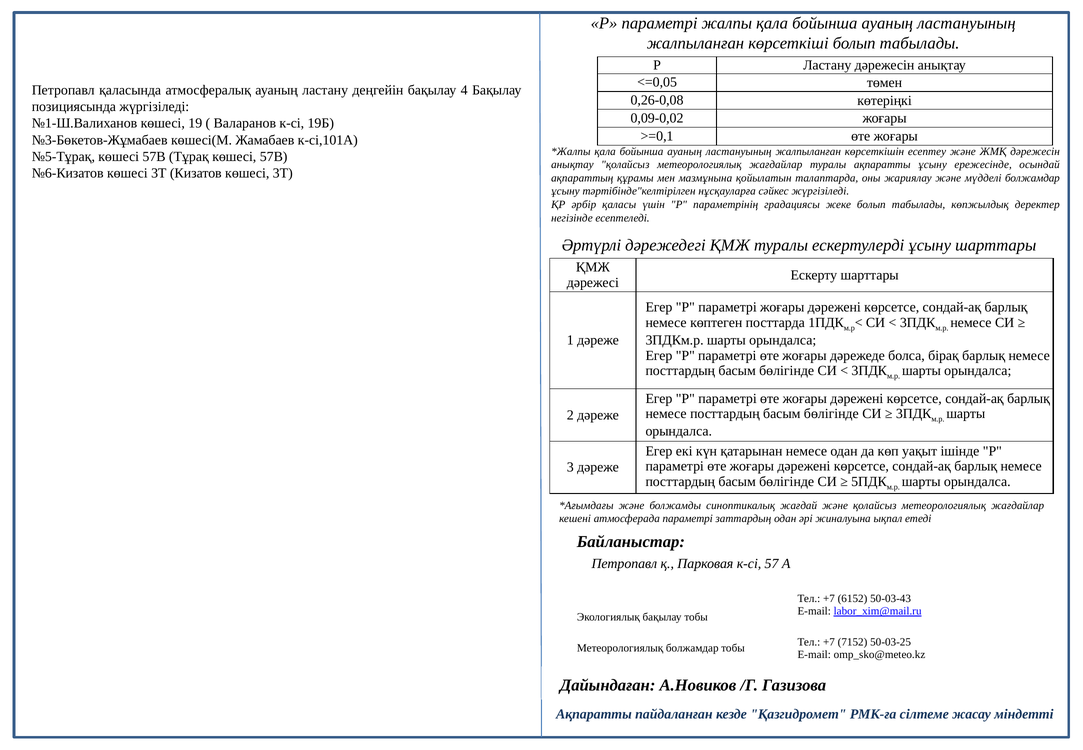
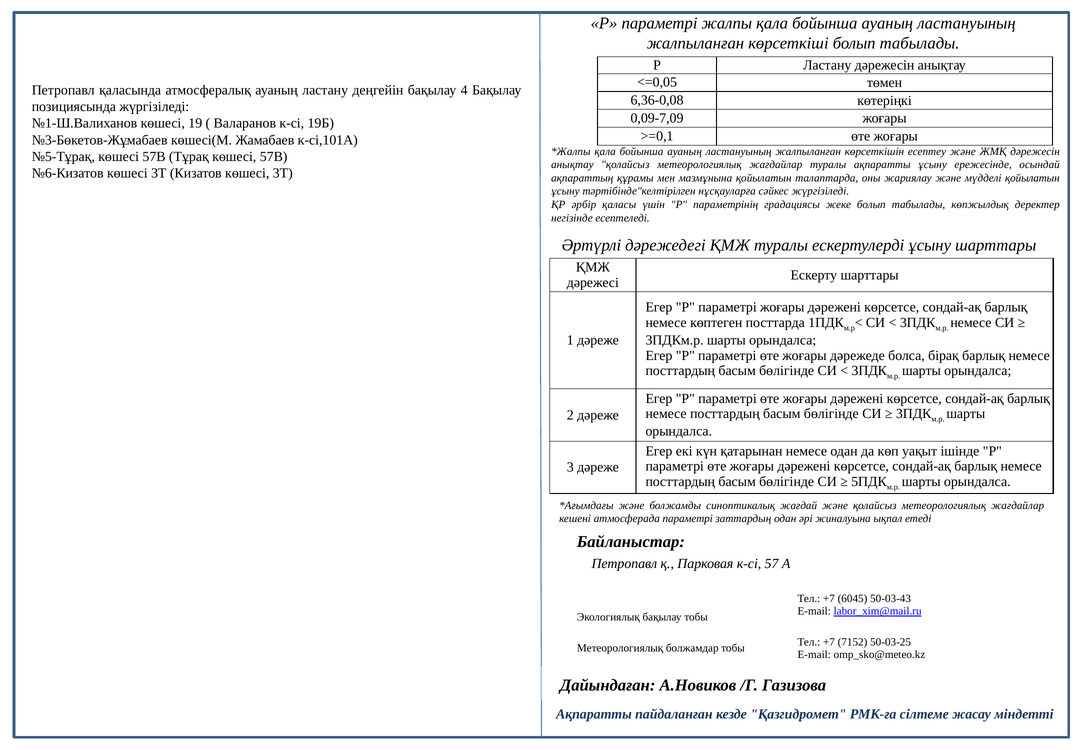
0,26-0,08: 0,26-0,08 -> 6,36-0,08 (657, 100)
0,09-0,02: 0,09-0,02 -> 0,09-7,09 (657, 118)
мүдделі болжамдар: болжамдар -> қойылатын (1032, 178)
6152: 6152 -> 6045 (853, 599)
